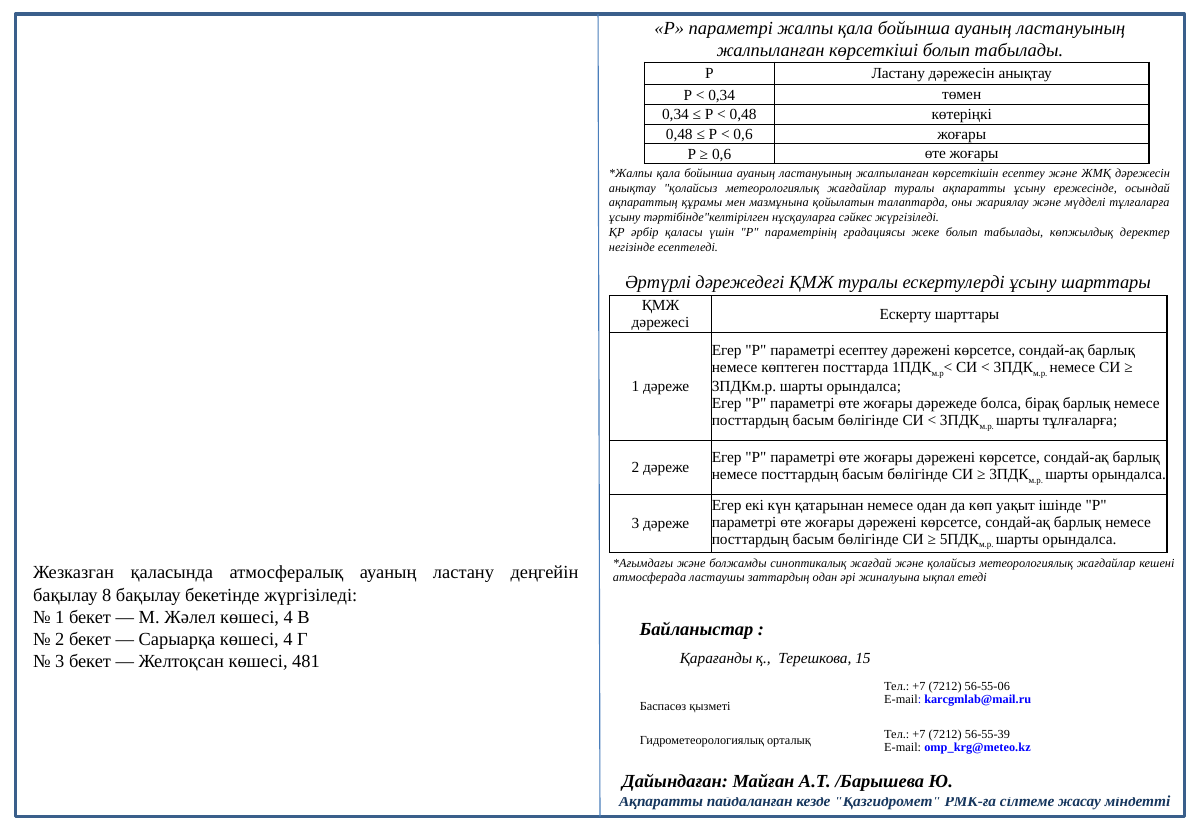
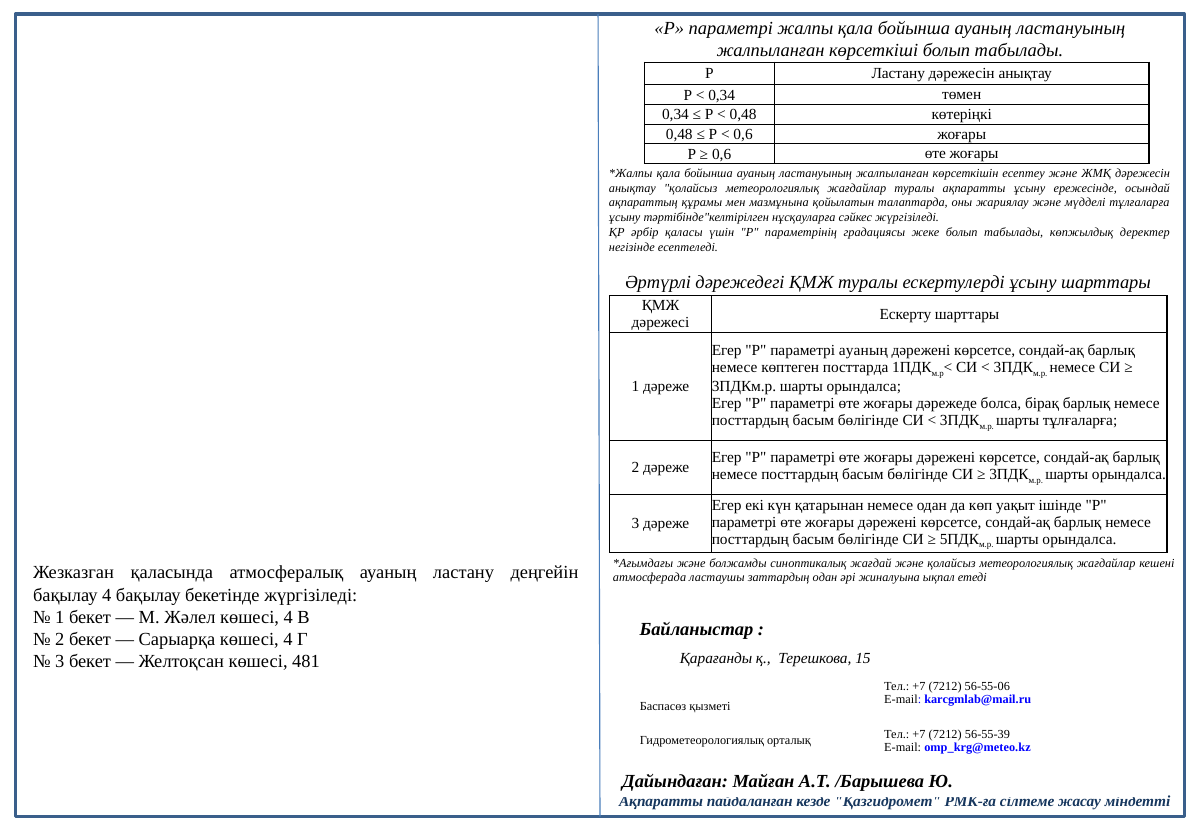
параметрі есептеу: есептеу -> ауаның (863, 350)
бақылау 8: 8 -> 4 (107, 595)
